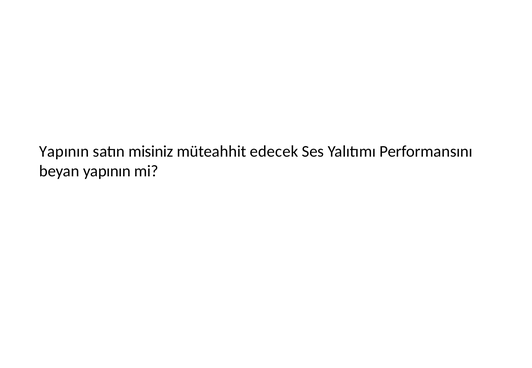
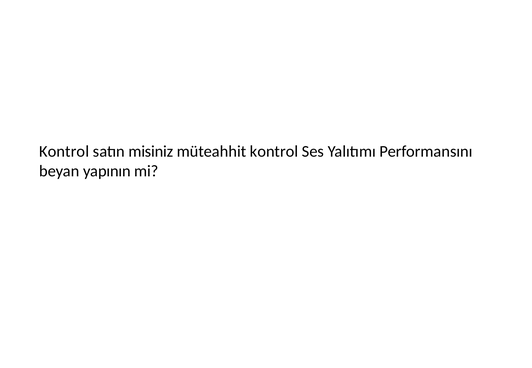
Yapının: Yapının -> Kontrol (64, 152)
müteahhit edecek: edecek -> kontrol (274, 152)
